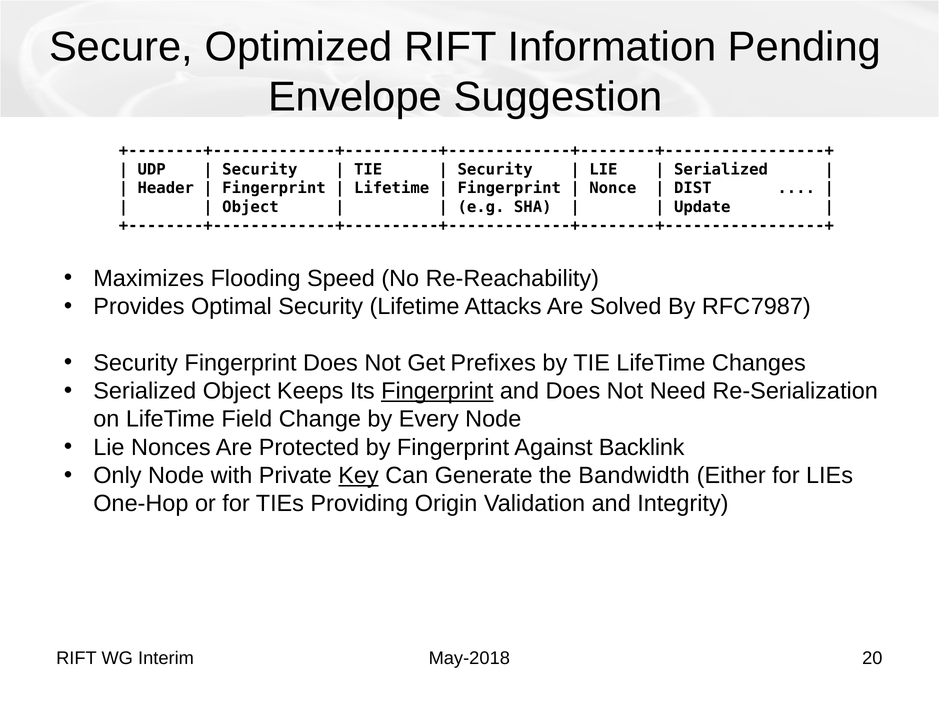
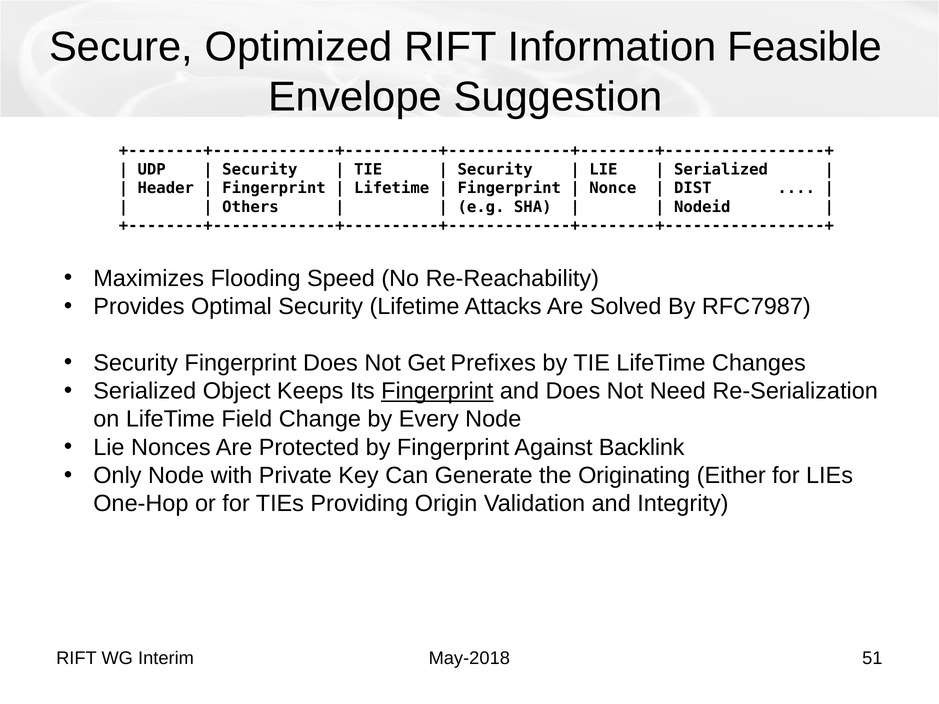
Pending: Pending -> Feasible (805, 47)
Object: Object -> Others (250, 207)
Update: Update -> Nodeid (702, 207)
Key underline: present -> none (359, 476)
Bandwidth: Bandwidth -> Originating (634, 476)
20: 20 -> 51 (872, 658)
